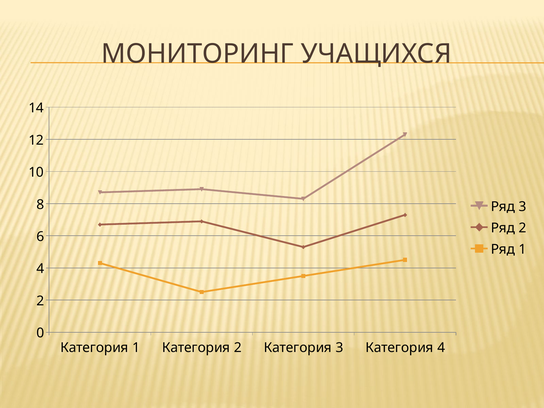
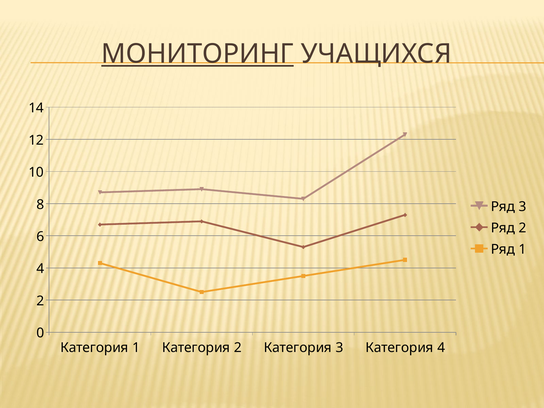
МОНИТОРИНГ underline: none -> present (197, 54)
